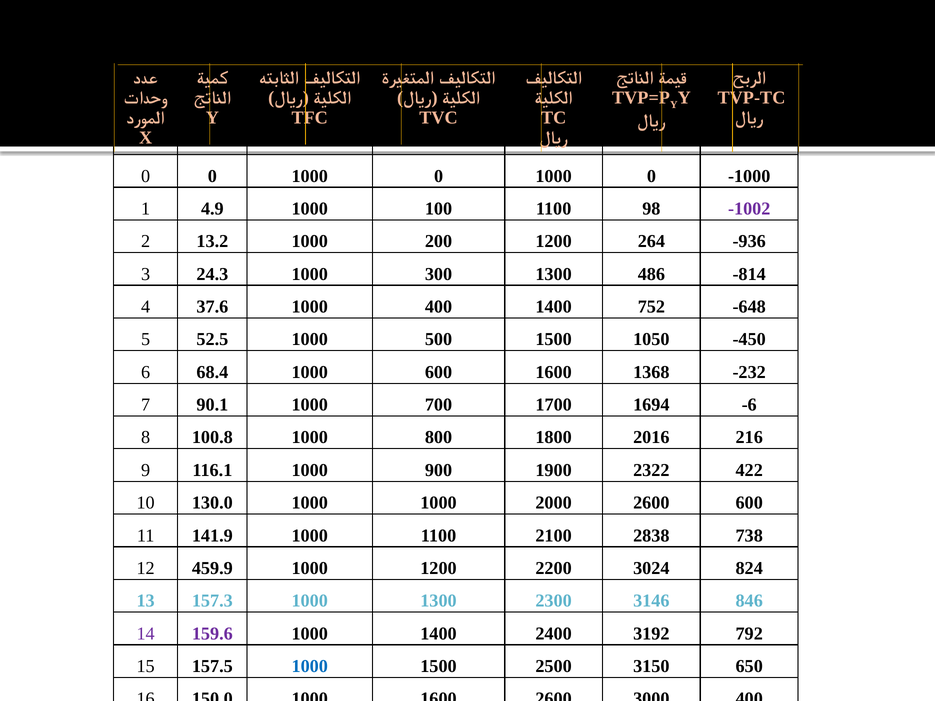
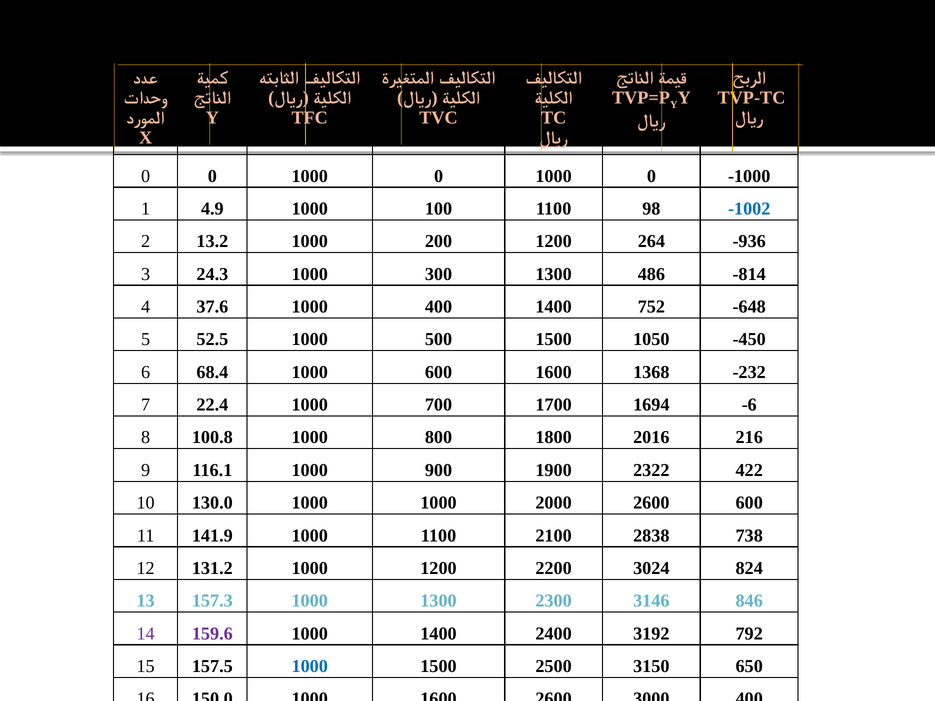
-1002 colour: purple -> blue (749, 209)
90.1: 90.1 -> 22.4 (212, 405)
459.9: 459.9 -> 131.2 (212, 568)
